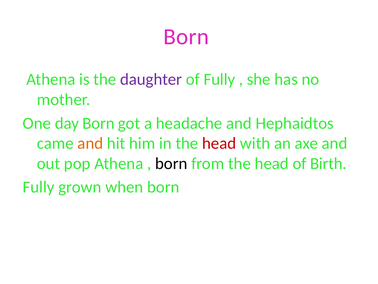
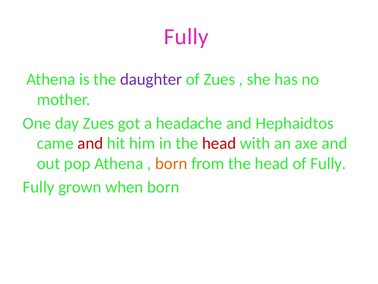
Born: Born -> Fully (186, 37)
of Fully: Fully -> Zues (219, 79)
day Born: Born -> Zues (98, 123)
and colour: orange -> red (90, 143)
born colour: black -> orange (171, 163)
of Birth: Birth -> Fully (328, 163)
